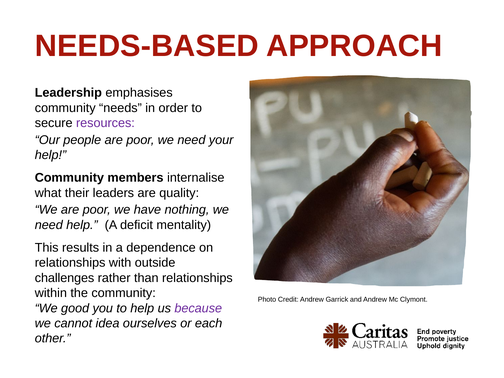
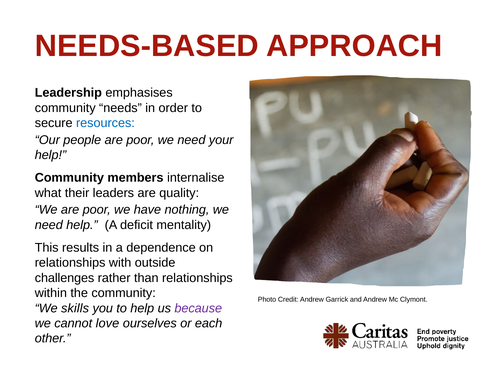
resources colour: purple -> blue (105, 123)
good: good -> skills (75, 308)
idea: idea -> love (107, 323)
